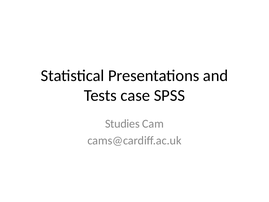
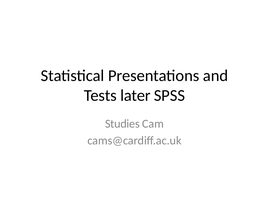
case: case -> later (135, 95)
